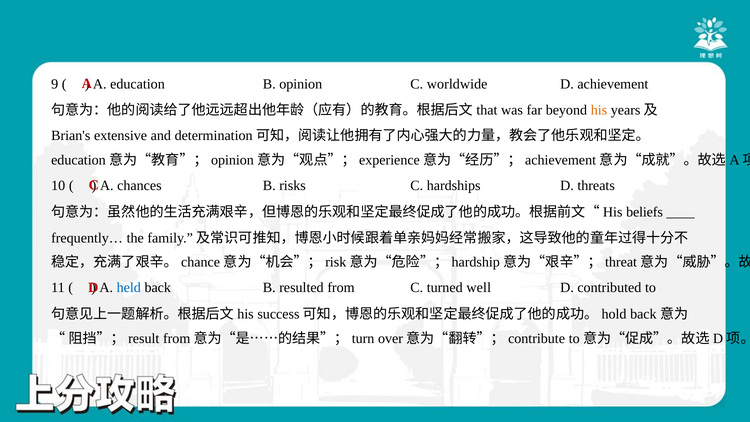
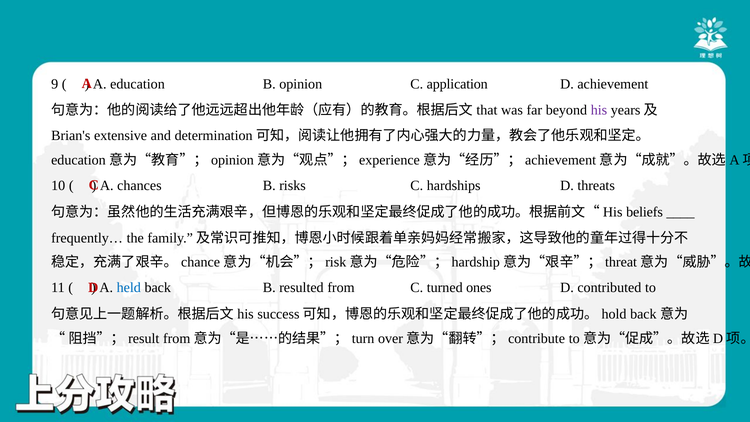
worldwide: worldwide -> application (457, 84)
his colour: orange -> purple (599, 110)
well: well -> ones (479, 288)
